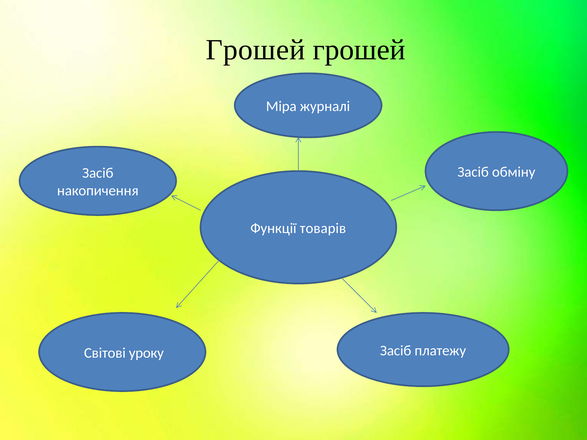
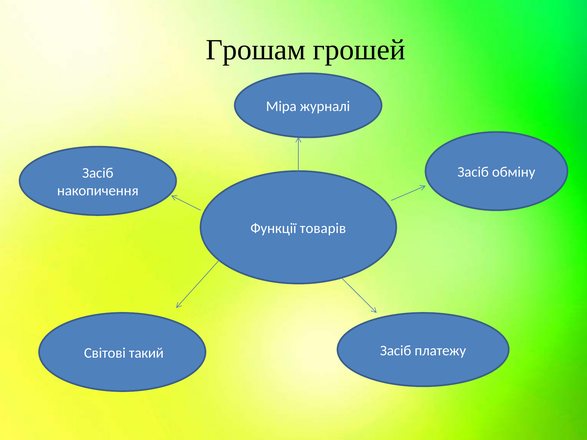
Грошей: Грошей -> Грошам (256, 50)
уроку: уроку -> такий (146, 353)
